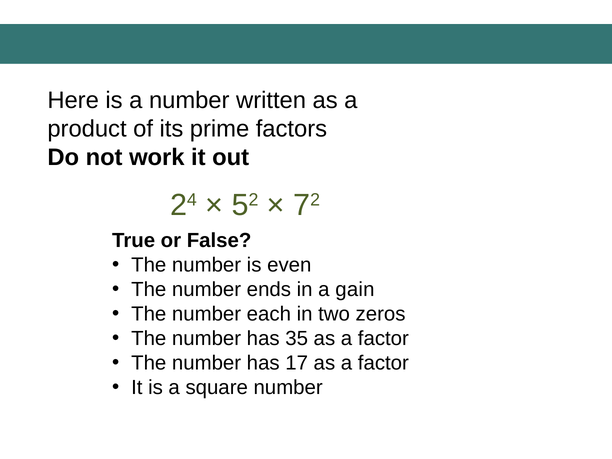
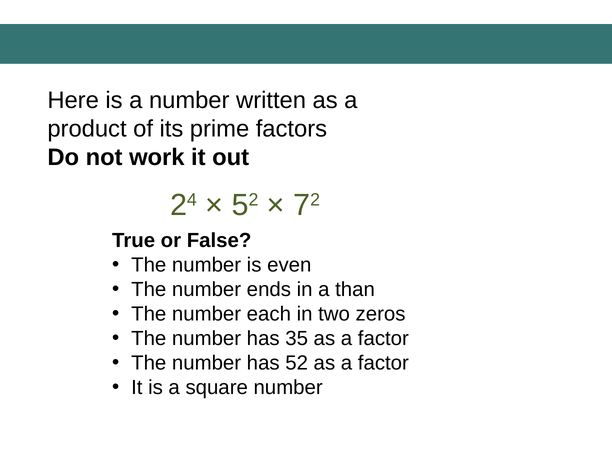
gain: gain -> than (355, 290)
has 17: 17 -> 52 (297, 363)
